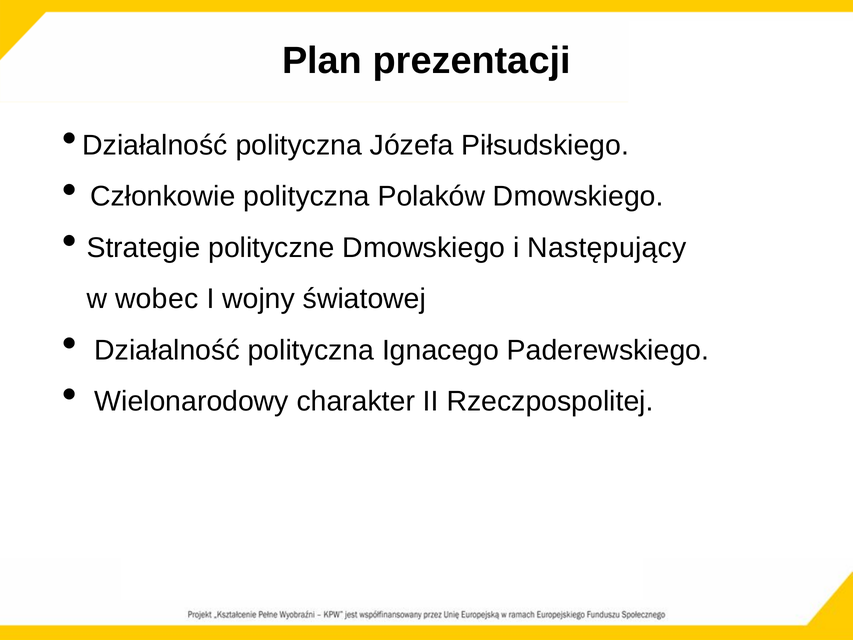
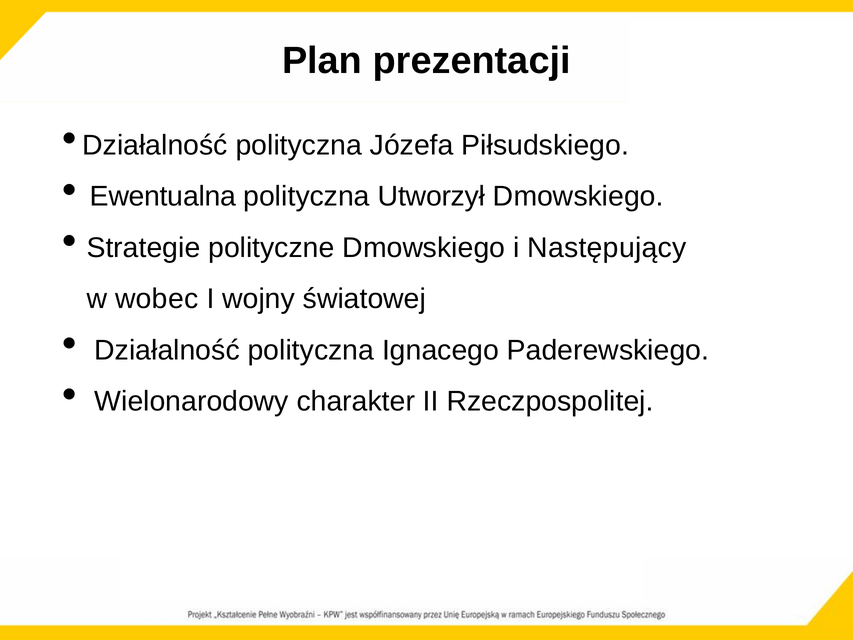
Członkowie: Członkowie -> Ewentualna (163, 196)
Polaków: Polaków -> Utworzył (431, 196)
